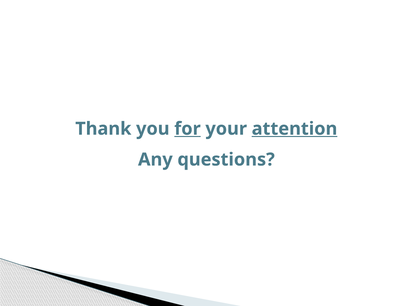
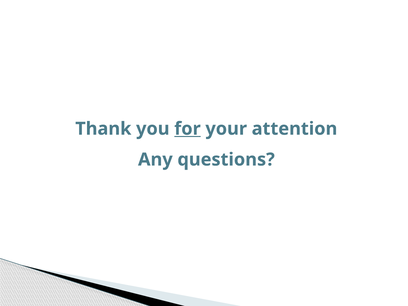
attention underline: present -> none (294, 129)
